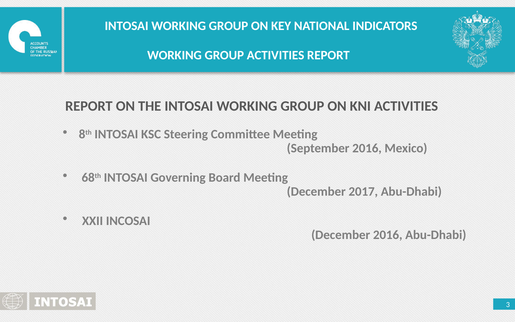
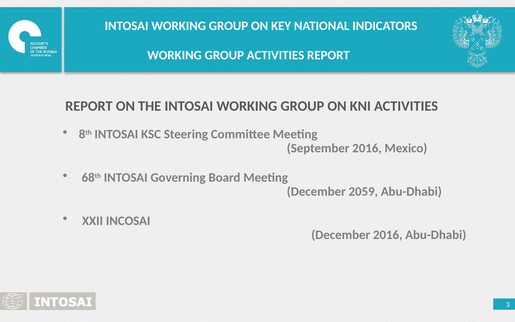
2017: 2017 -> 2059 (363, 191)
